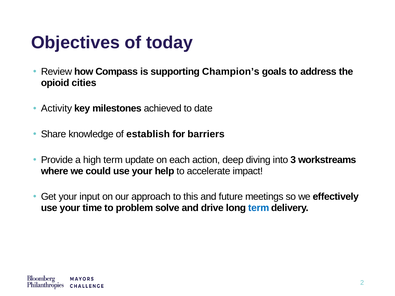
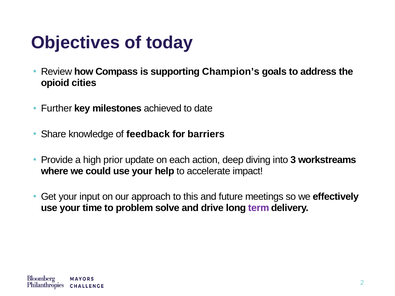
Activity: Activity -> Further (57, 109)
establish: establish -> feedback (148, 134)
high term: term -> prior (113, 160)
term colour: blue -> purple (259, 208)
